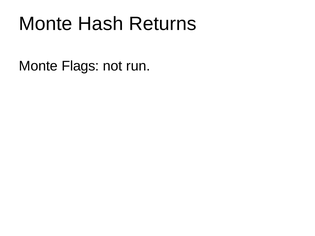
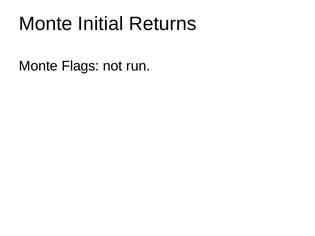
Hash: Hash -> Initial (101, 24)
